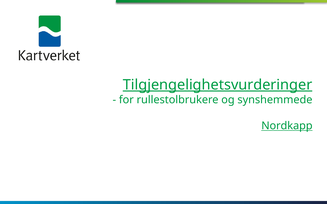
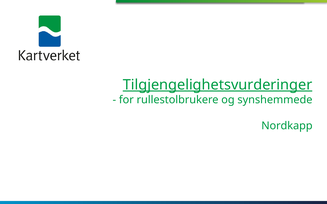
Nordkapp underline: present -> none (287, 126)
